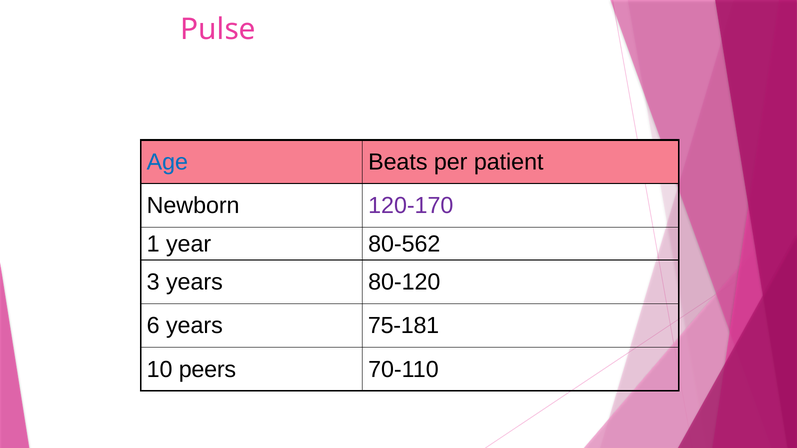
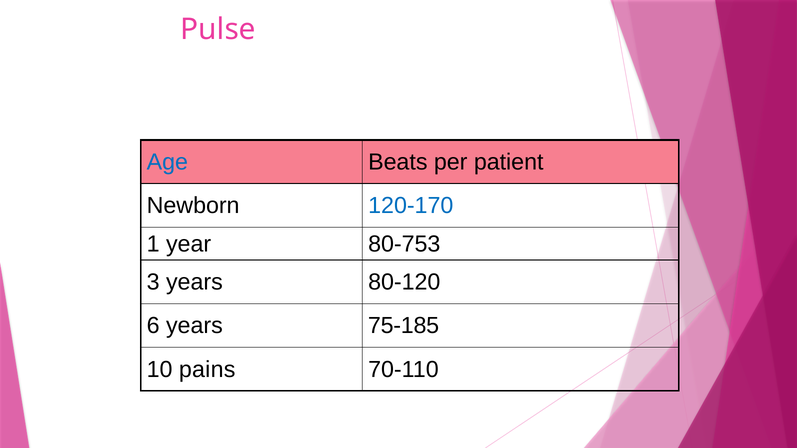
120-170 colour: purple -> blue (411, 206)
80-562: 80-562 -> 80-753 (404, 244)
75-181: 75-181 -> 75-185 (404, 326)
peers: peers -> pains (207, 370)
